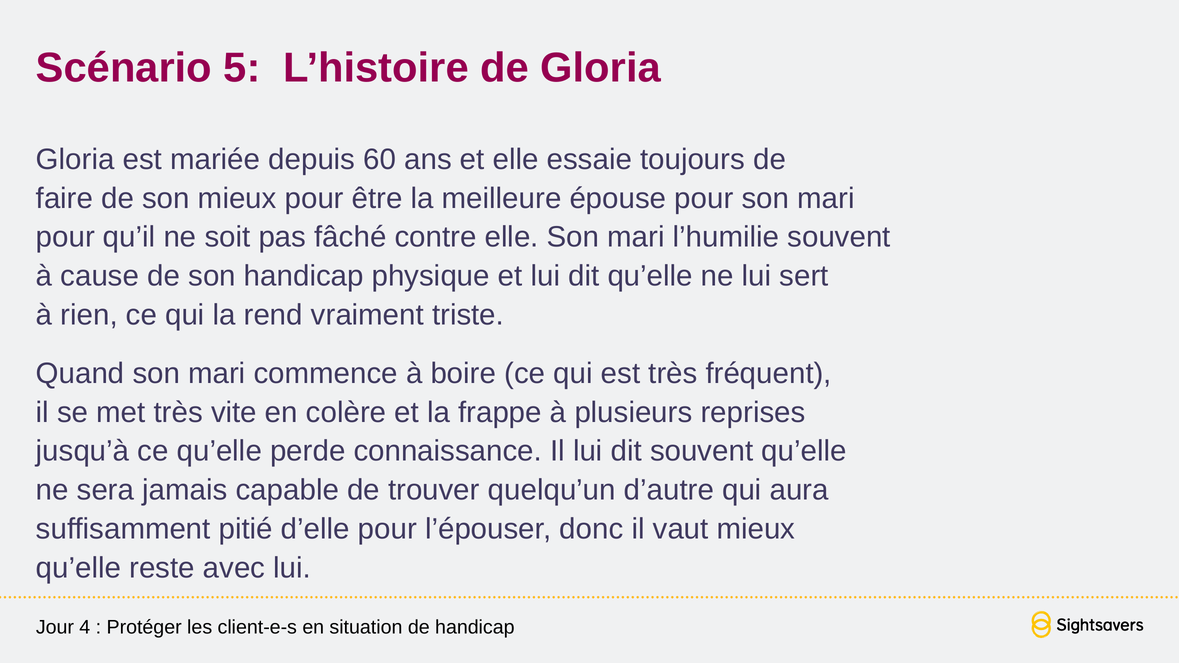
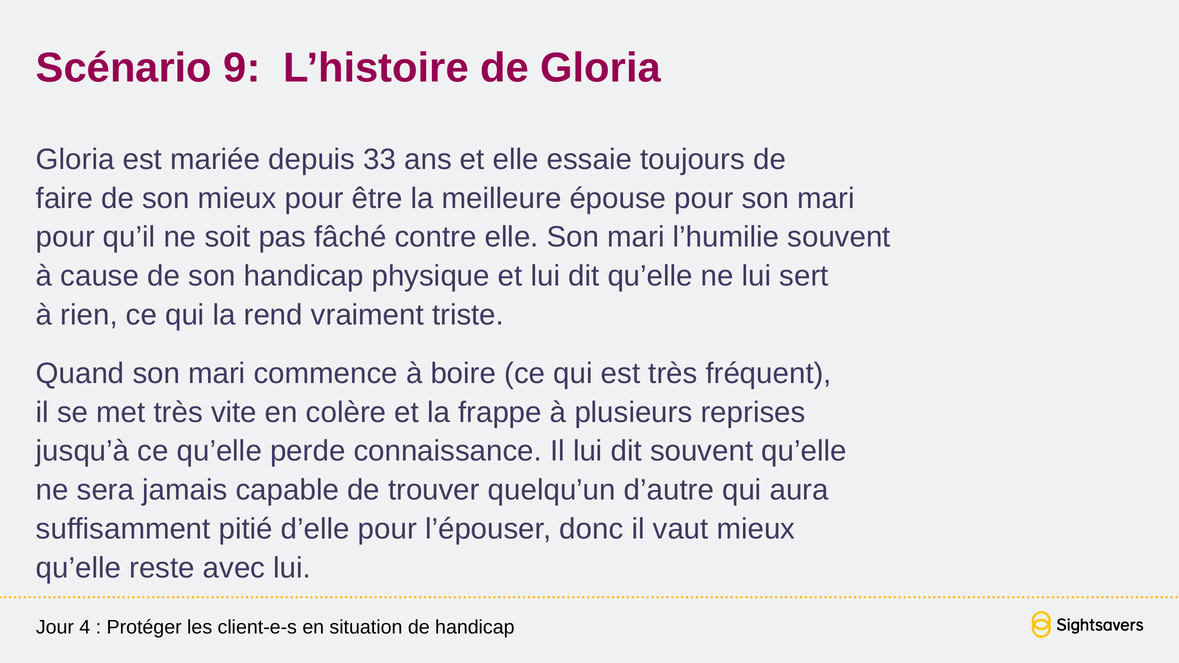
5: 5 -> 9 (242, 68)
60: 60 -> 33 (380, 159)
